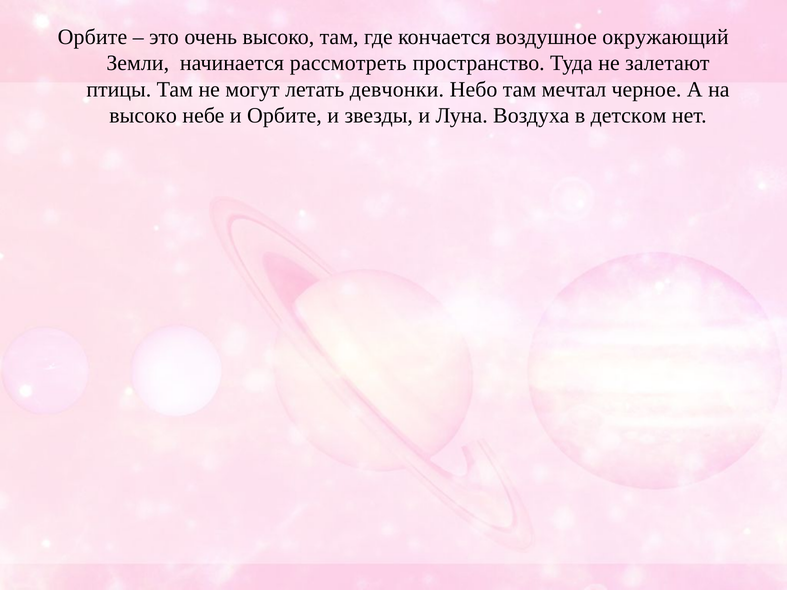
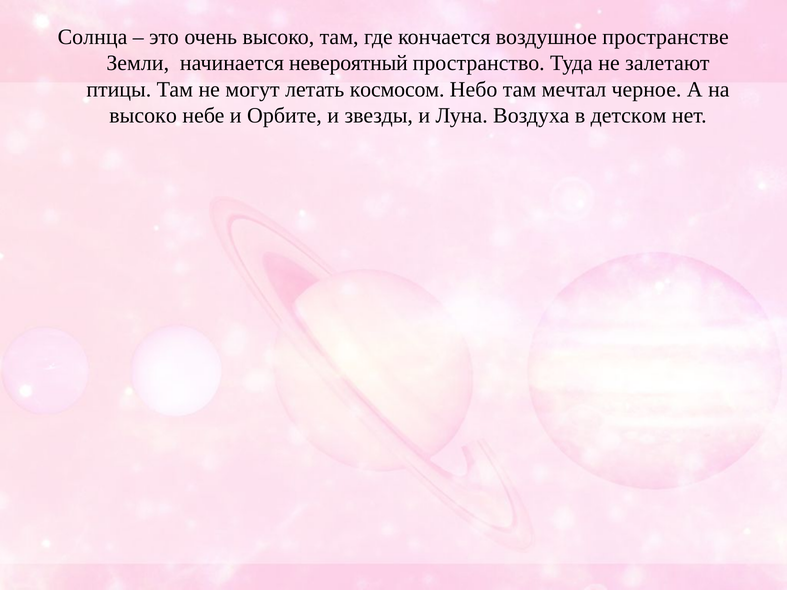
Орбите: Орбите -> Солнца (92, 37)
окружающий: окружающий -> пространстве (666, 37)
рассмотреть: рассмотреть -> невероятный (348, 63)
девчонки: девчонки -> космосом (397, 90)
